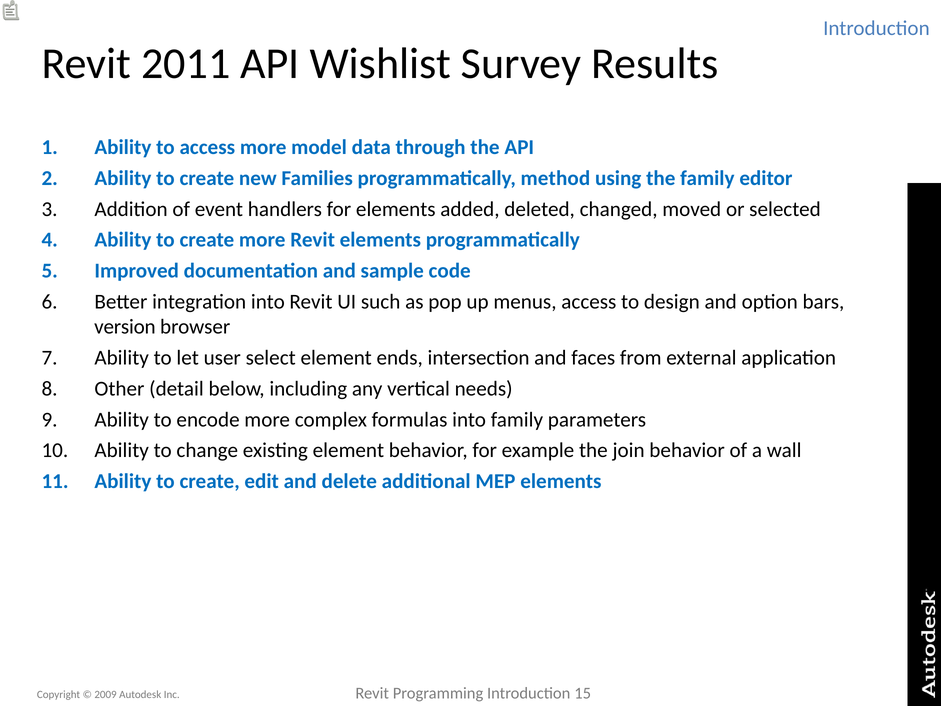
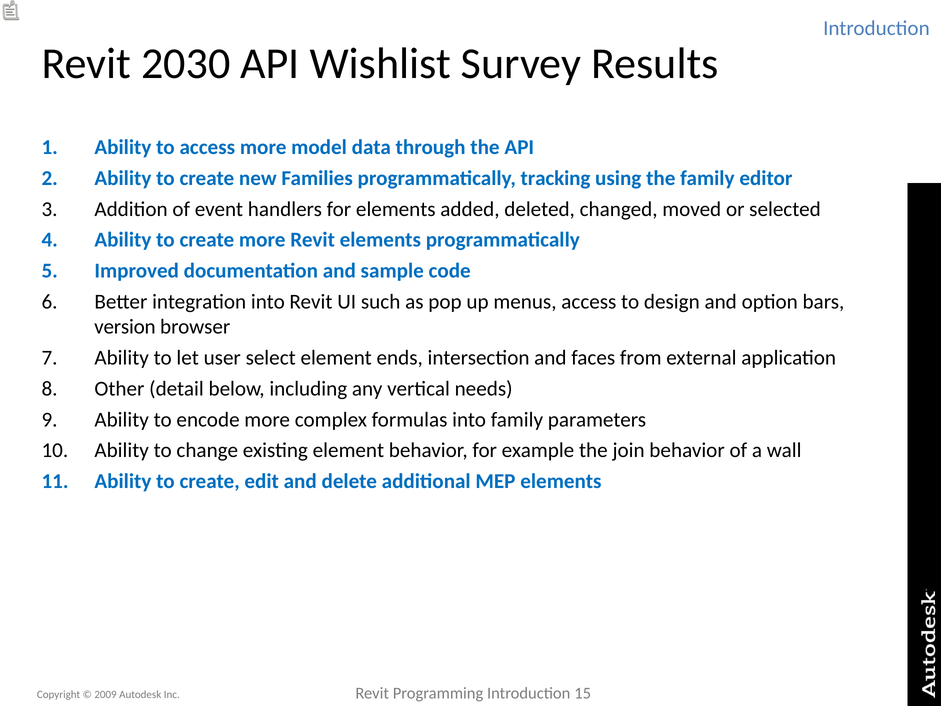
2011: 2011 -> 2030 (186, 64)
method: method -> tracking (556, 178)
